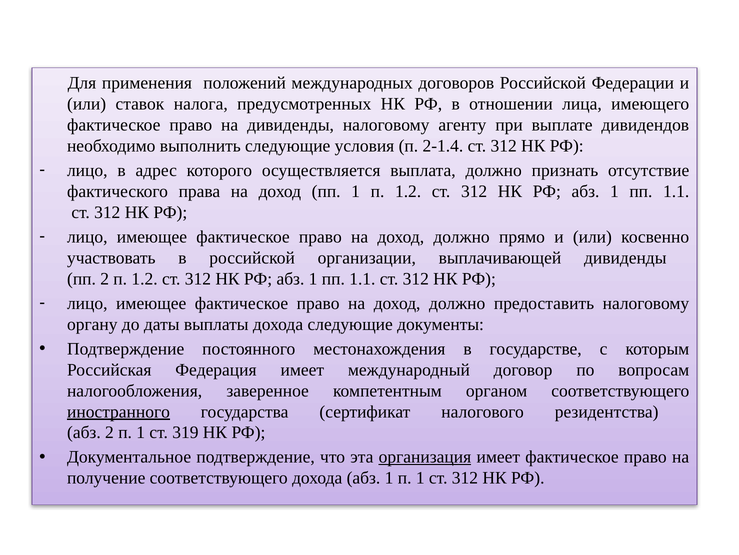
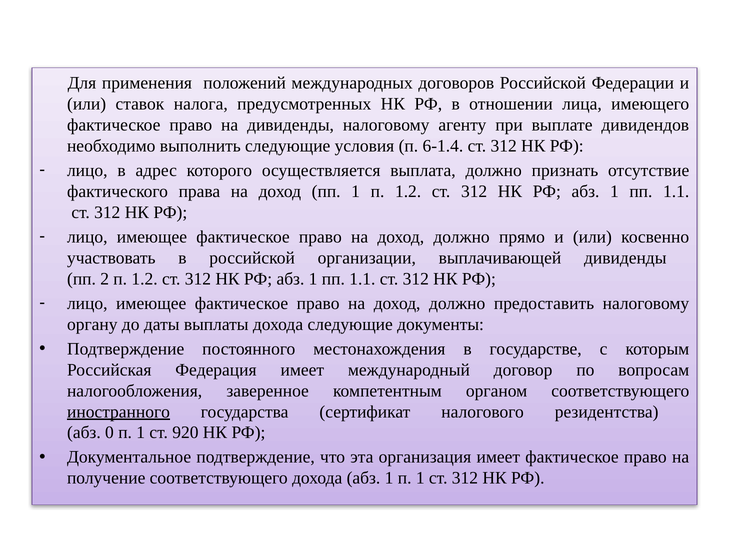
2-1.4: 2-1.4 -> 6-1.4 (443, 146)
абз 2: 2 -> 0 (109, 432)
319: 319 -> 920 (185, 432)
организация underline: present -> none (425, 457)
